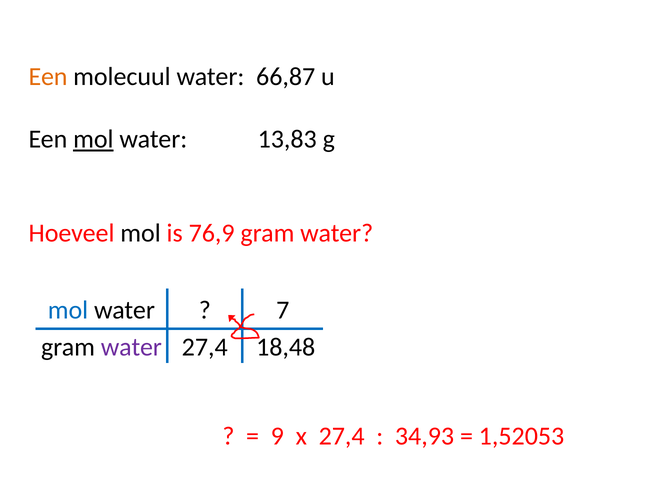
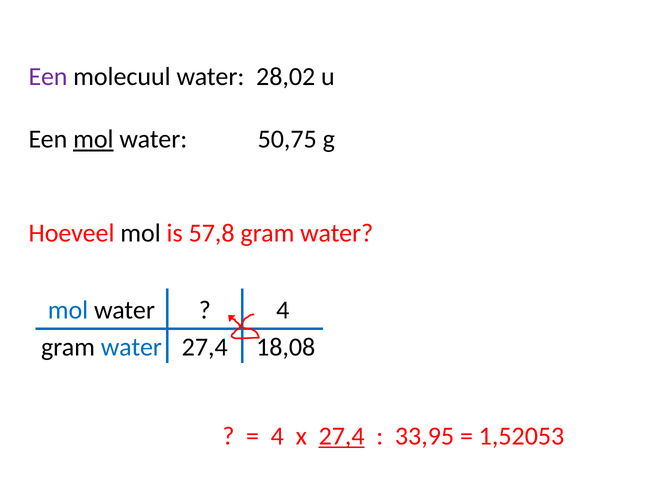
Een colour: orange -> purple (48, 77)
66,87: 66,87 -> 28,02 (286, 77)
13,83: 13,83 -> 50,75 (287, 139)
76,9: 76,9 -> 57,8 (212, 233)
7: 7 -> 4 (283, 310)
water colour: purple -> blue (131, 347)
18,48: 18,48 -> 18,08 (286, 347)
9: 9 -> 4 (277, 436)
27,4 underline: none -> present (342, 436)
34,93: 34,93 -> 33,95 (425, 436)
